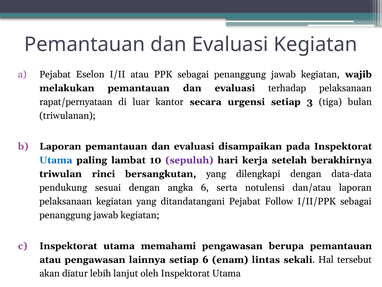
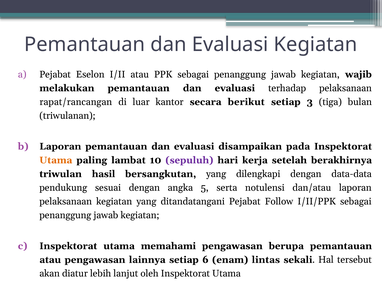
rapat/pernyataan: rapat/pernyataan -> rapat/rancangan (76, 102)
urgensi: urgensi -> berikut (246, 102)
Utama colour: blue -> orange (56, 160)
rinci: rinci -> hasil (104, 174)
angka 6: 6 -> 5 (205, 187)
